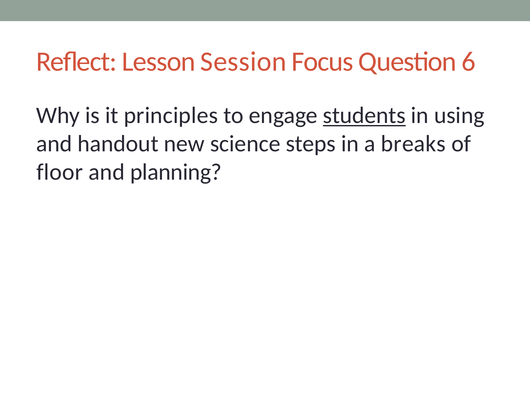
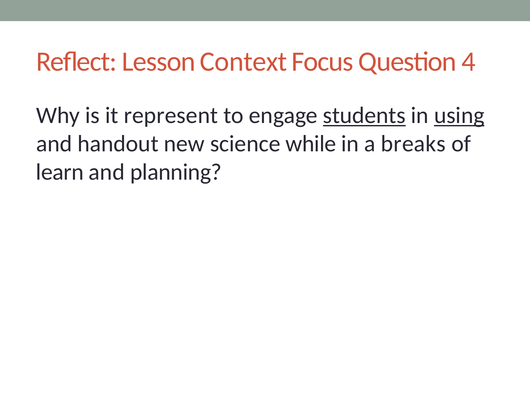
Session: Session -> Context (244, 62)
6: 6 -> 4 (469, 62)
principles: principles -> represent (171, 116)
using underline: none -> present (459, 116)
steps: steps -> while (311, 144)
floor: floor -> learn (60, 172)
